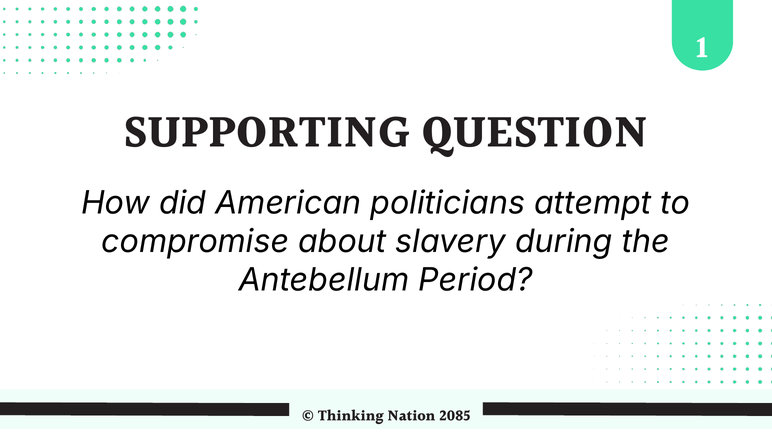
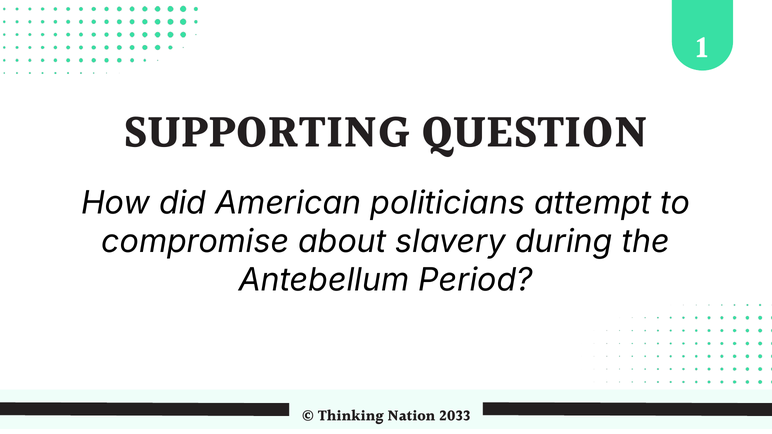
2085: 2085 -> 2033 (455, 416)
